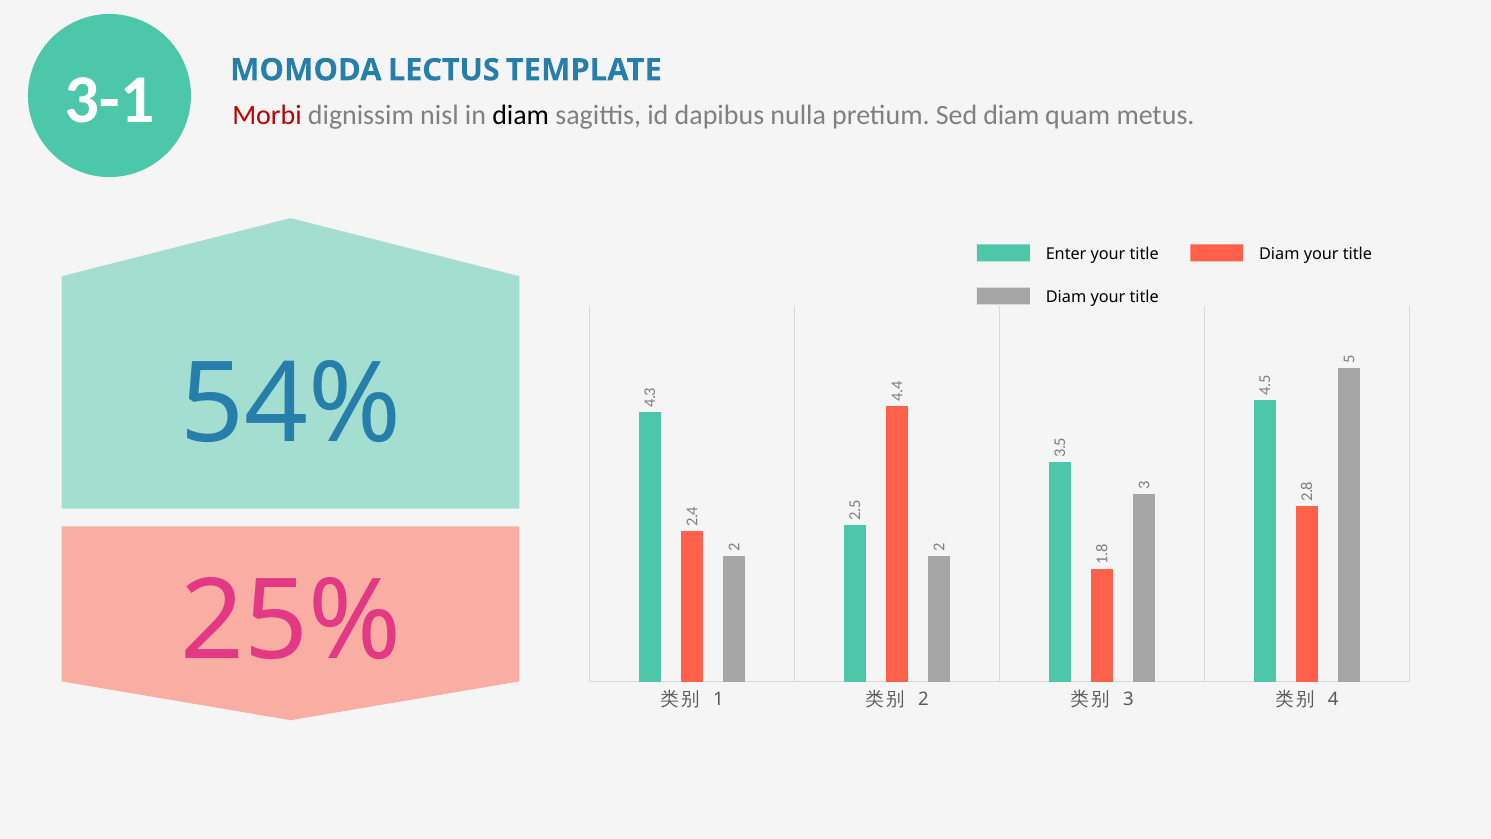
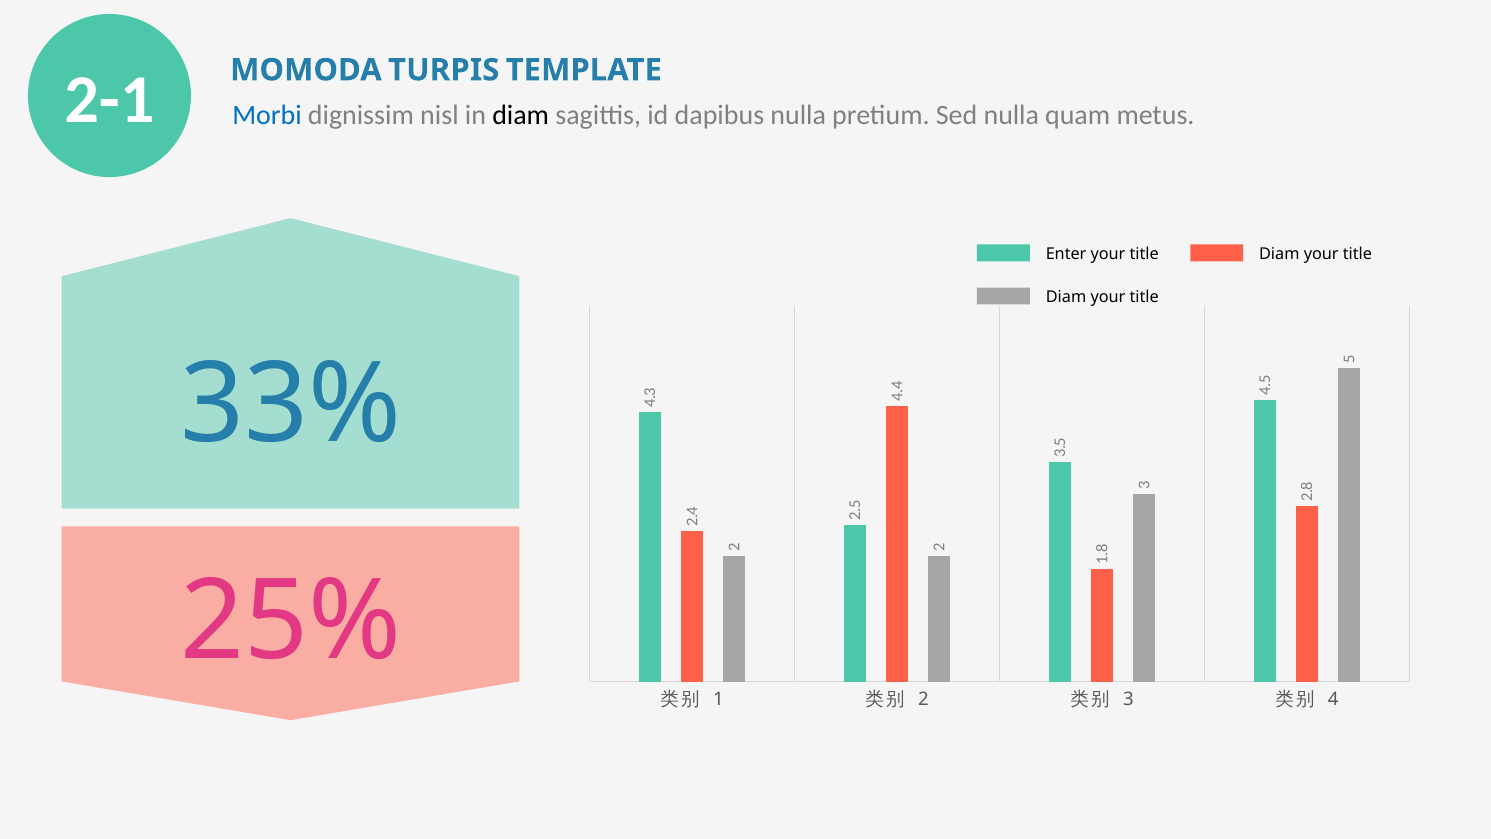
3-1: 3-1 -> 2-1 (109, 100)
LECTUS: LECTUS -> TURPIS (444, 70)
Morbi colour: red -> blue (267, 115)
Sed diam: diam -> nulla (1011, 115)
54%: 54% -> 33% (291, 404)
